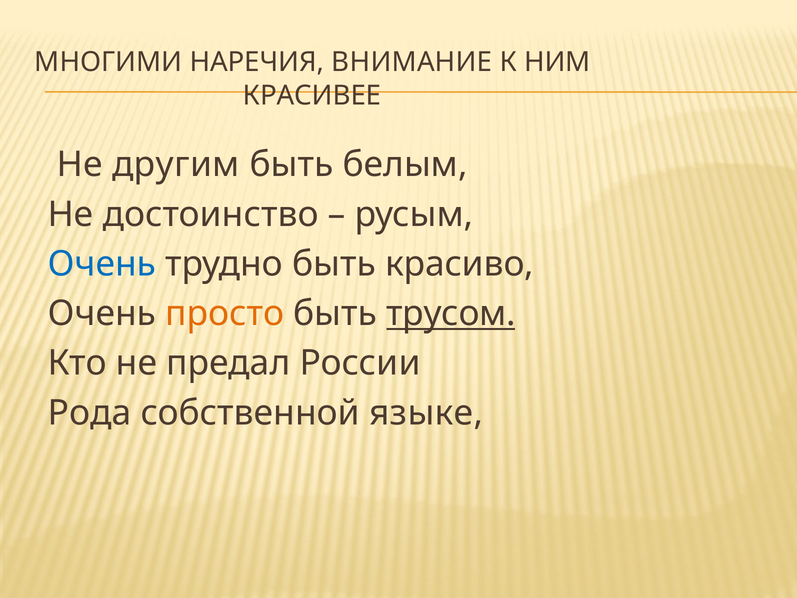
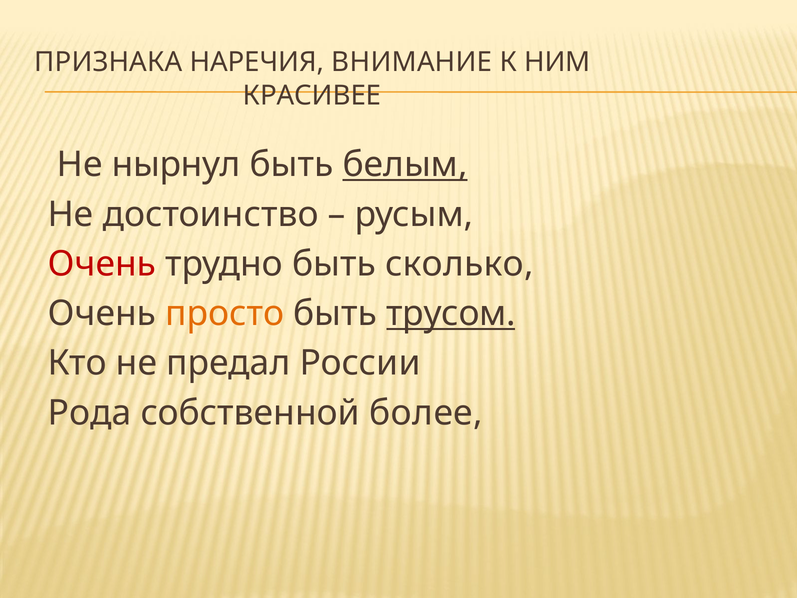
МНОГИМИ: МНОГИМИ -> ПРИЗНАКА (108, 62)
другим: другим -> нырнул (176, 165)
белым underline: none -> present (405, 165)
Очень colour: blue -> red (102, 264)
красиво: красиво -> сколько (459, 264)
языке: языке -> более (426, 413)
